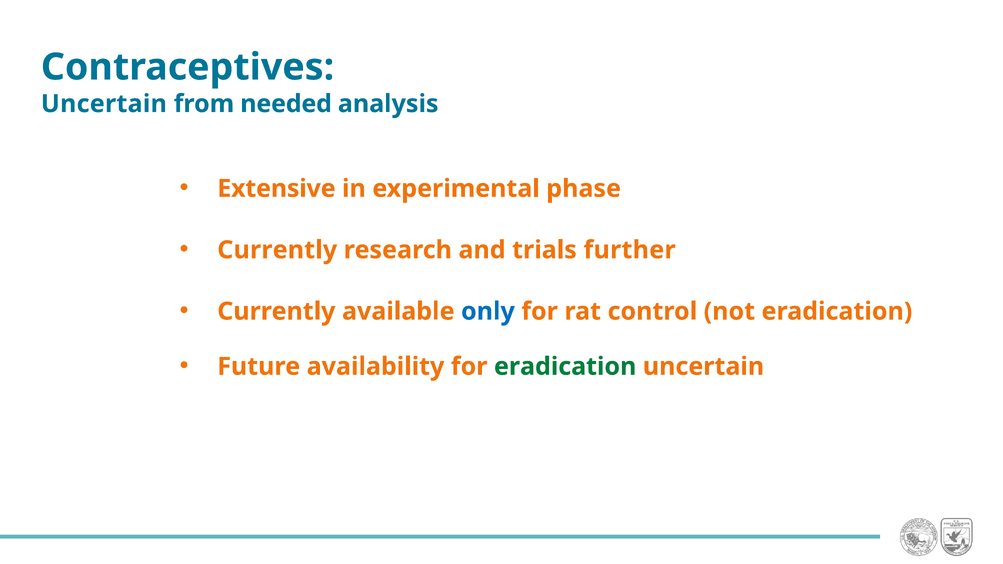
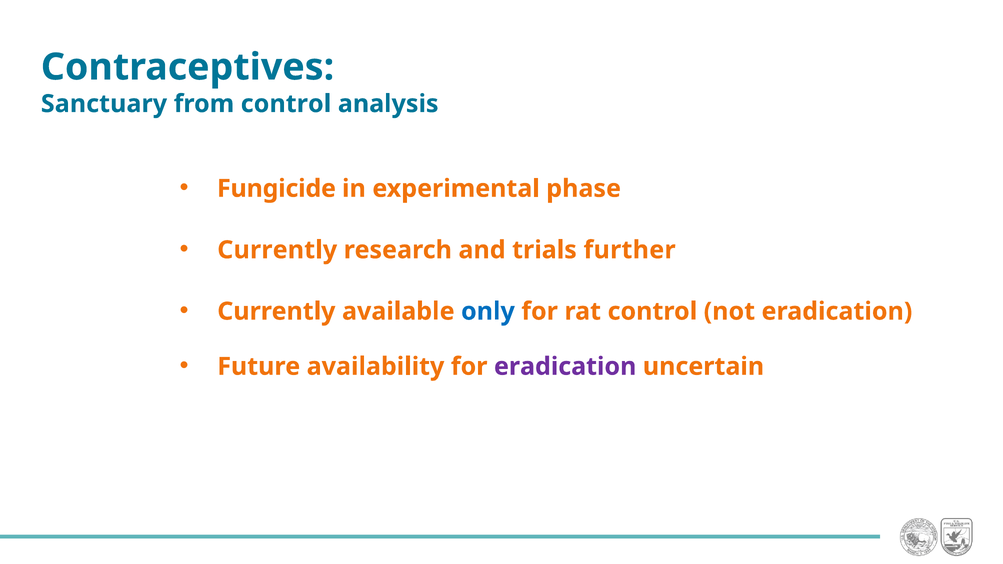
Uncertain: Uncertain -> Sanctuary (104, 104)
from needed: needed -> control (286, 104)
Extensive: Extensive -> Fungicide (276, 189)
eradication colour: green -> purple (565, 367)
